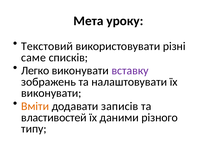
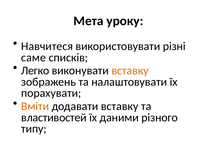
Текстовий: Текстовий -> Навчитеся (47, 46)
вставку colour: purple -> orange (130, 71)
виконувати: виконувати -> порахувати (51, 94)
додавати записів: записів -> вставку (120, 107)
